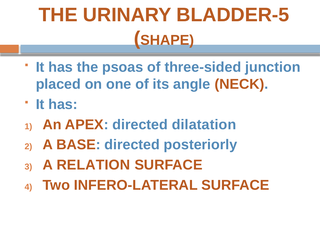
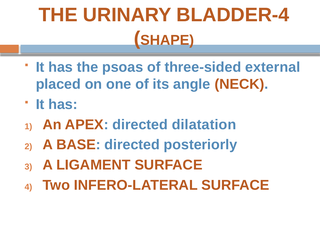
BLADDER-5: BLADDER-5 -> BLADDER-4 (233, 15)
junction: junction -> external (273, 67)
RELATION: RELATION -> LIGAMENT (93, 165)
